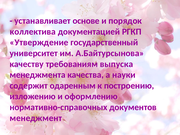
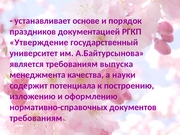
коллектива: коллектива -> праздников (33, 32)
качеству: качеству -> является (27, 64)
одаренным: одаренным -> потенциала (73, 86)
менеджмент: менеджмент -> требованиям (36, 118)
